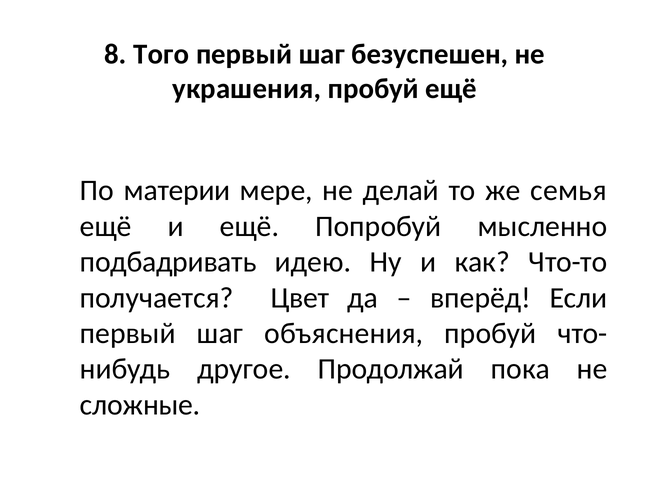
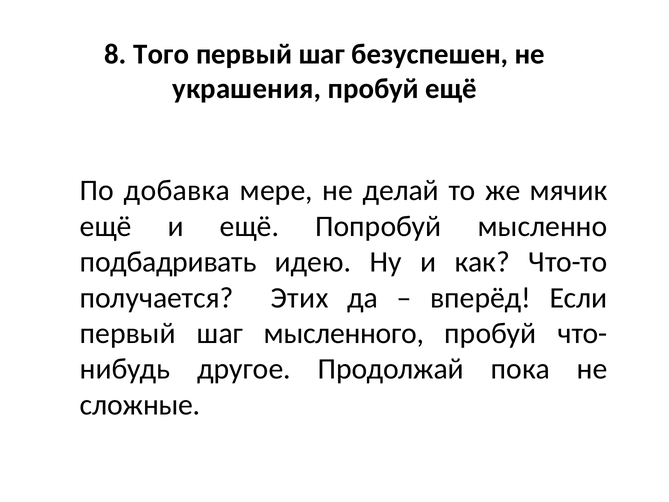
материи: материи -> добавка (177, 191)
семья: семья -> мячик (569, 191)
Цвет: Цвет -> Этих (300, 298)
объяснения: объяснения -> мысленного (344, 333)
